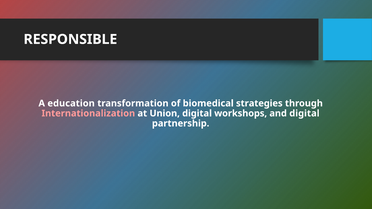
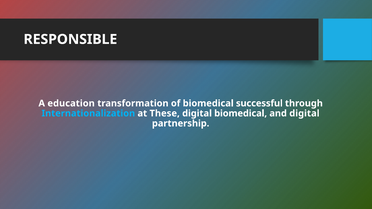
strategies: strategies -> successful (259, 103)
Internationalization colour: pink -> light blue (88, 113)
Union: Union -> These (165, 113)
digital workshops: workshops -> biomedical (241, 113)
